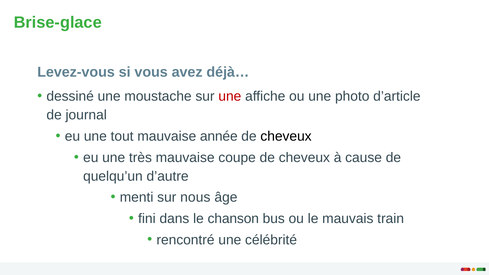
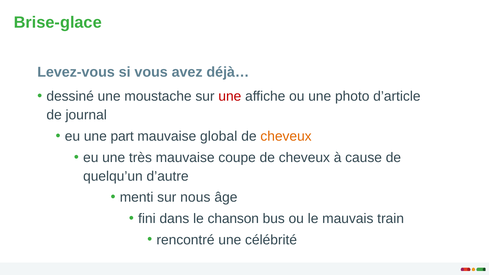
tout: tout -> part (122, 136)
année: année -> global (219, 136)
cheveux colour: black -> orange (286, 136)
